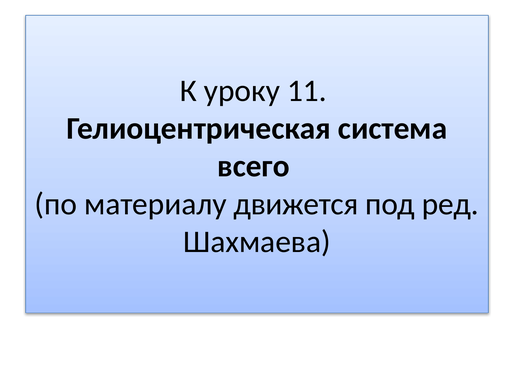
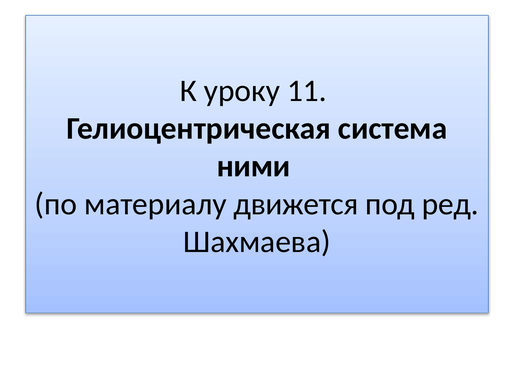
всего: всего -> ними (254, 167)
